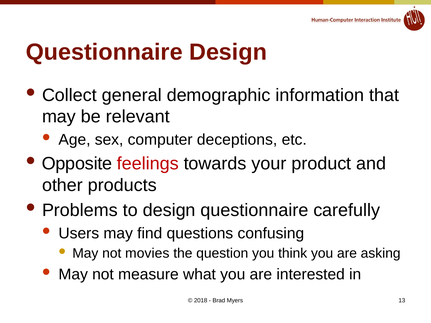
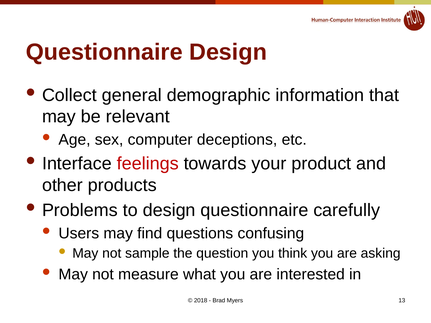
Opposite: Opposite -> Interface (77, 164)
movies: movies -> sample (147, 254)
